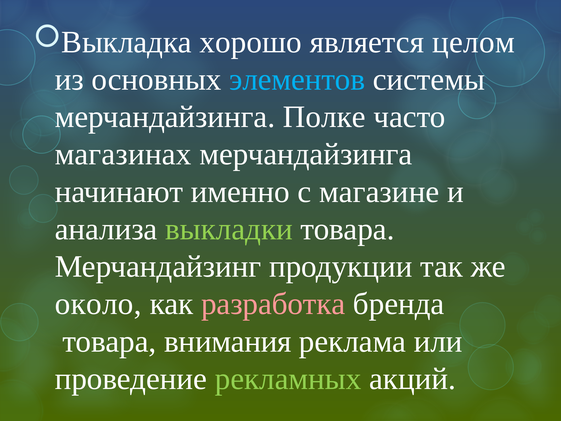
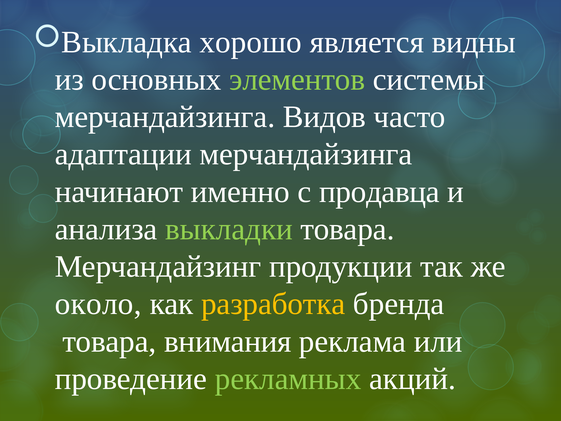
целом: целом -> видны (474, 42)
элементов colour: light blue -> light green (297, 79)
Полке: Полке -> Видов (324, 117)
магазинах: магазинах -> адаптации (123, 154)
магазине: магазине -> продавца (379, 192)
разработка colour: pink -> yellow (273, 304)
